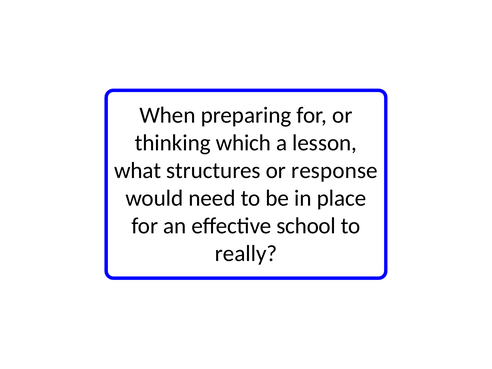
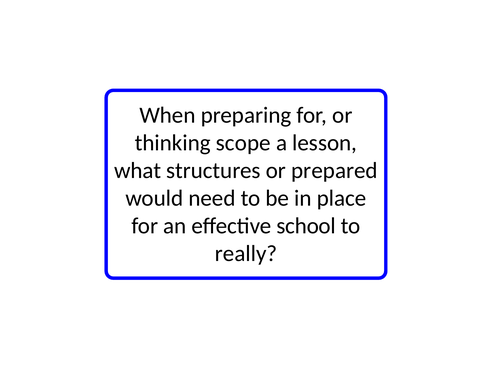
which: which -> scope (243, 143)
response: response -> prepared (334, 171)
